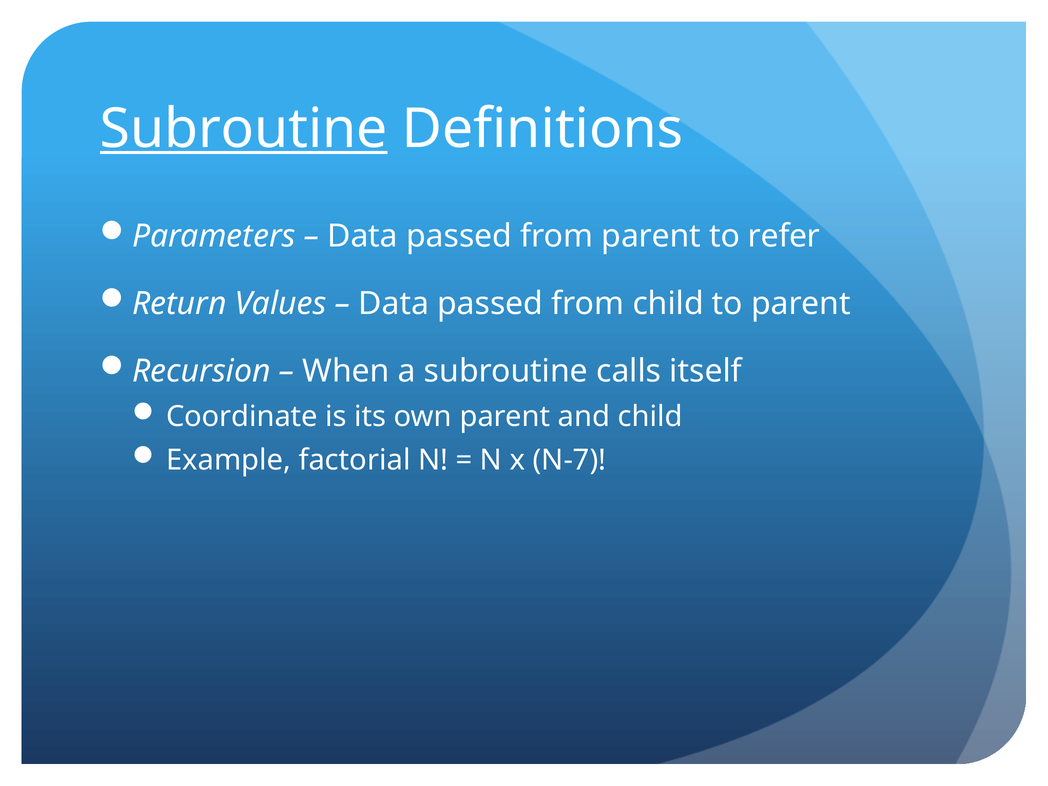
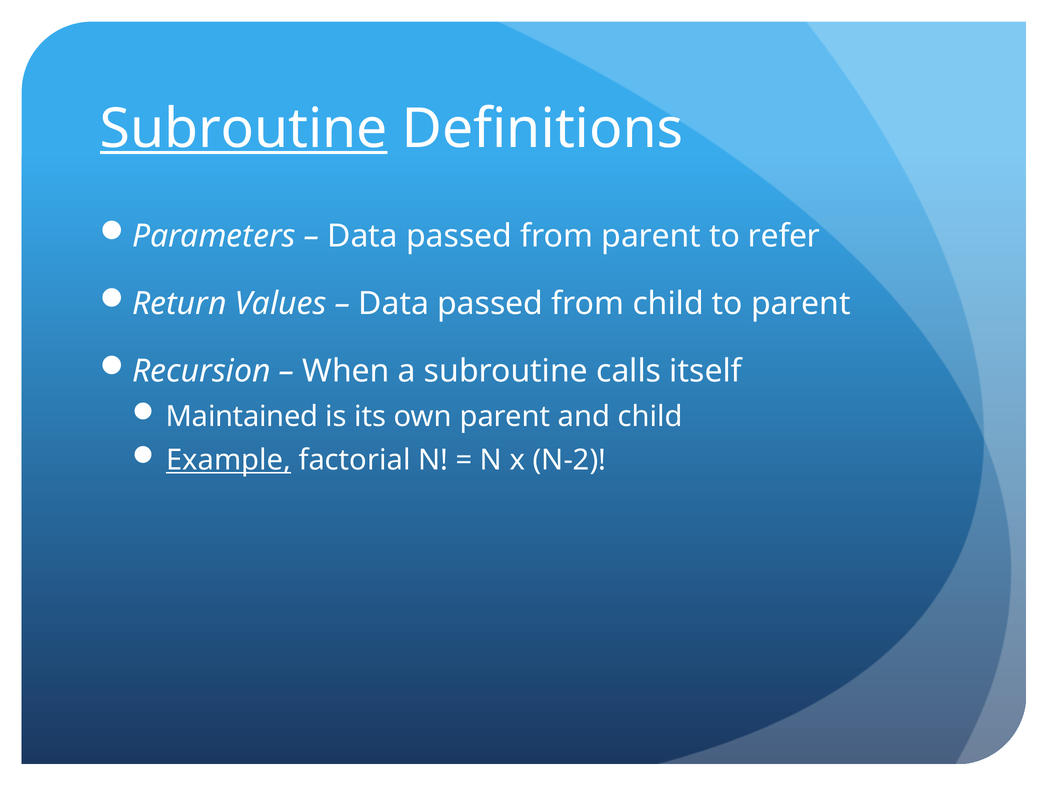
Coordinate: Coordinate -> Maintained (242, 417)
Example underline: none -> present (229, 460)
N-7: N-7 -> N-2 (569, 460)
